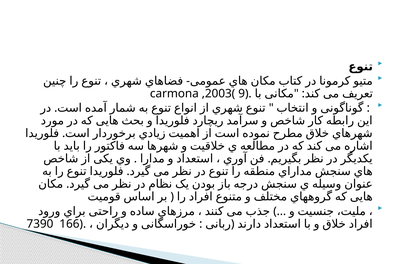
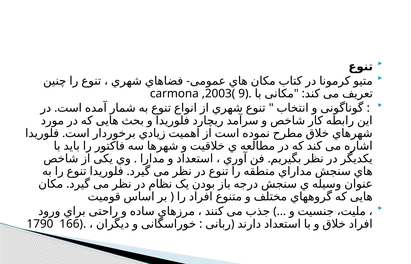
7390: 7390 -> 1790 (40, 223)
